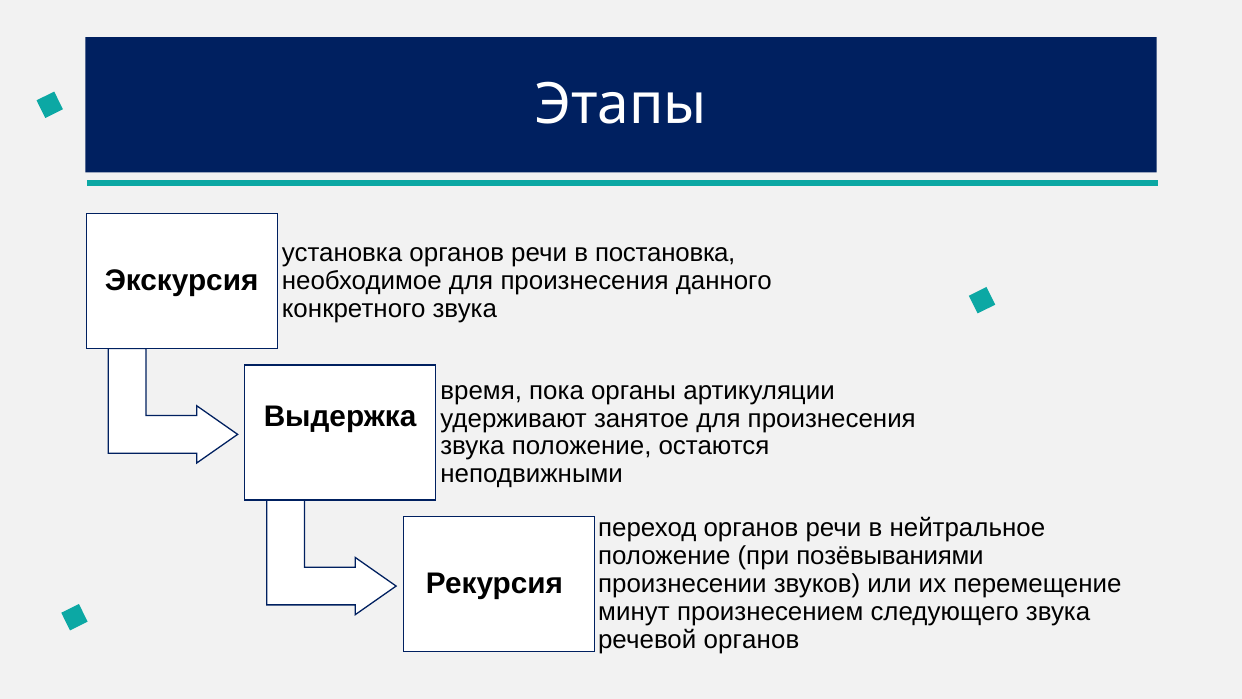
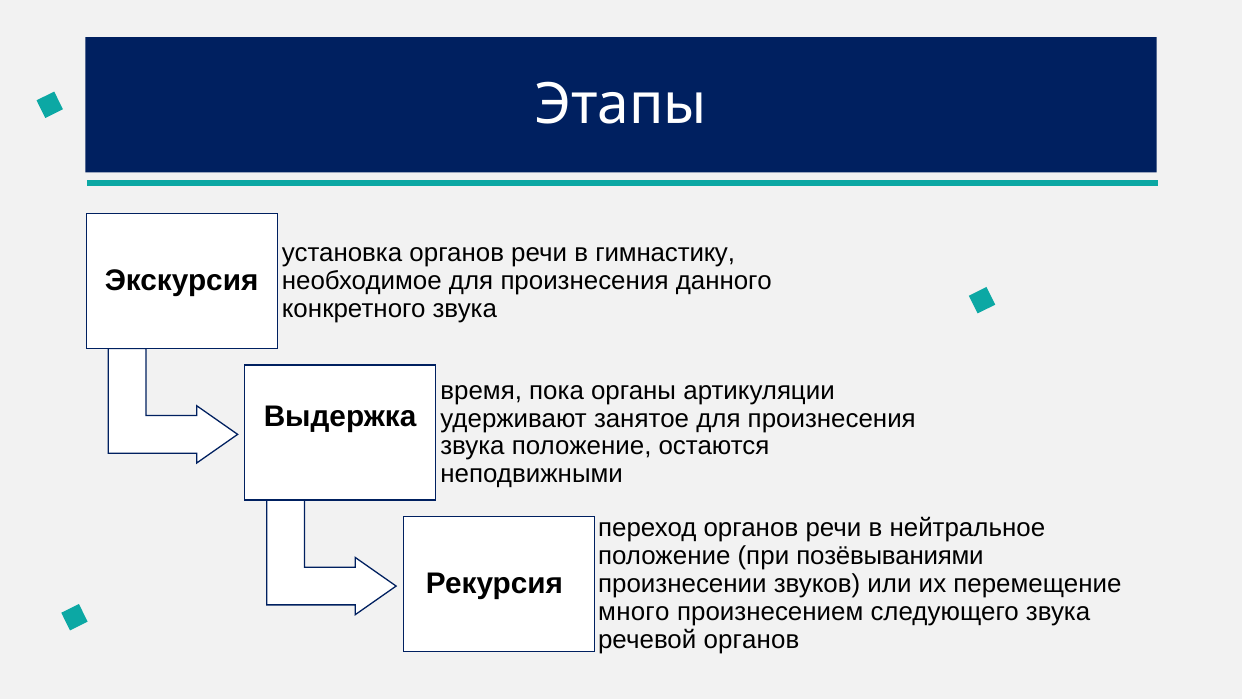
постановка: постановка -> гимнастику (665, 253)
минут: минут -> много (634, 612)
